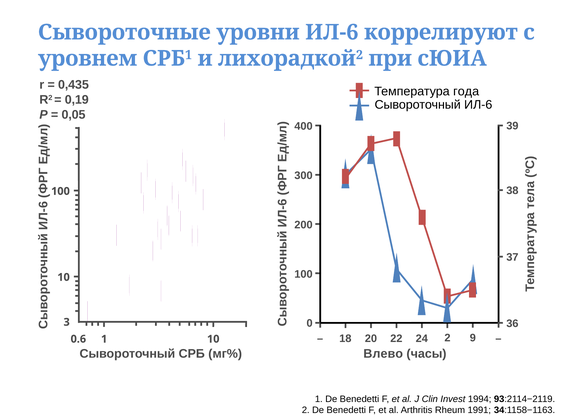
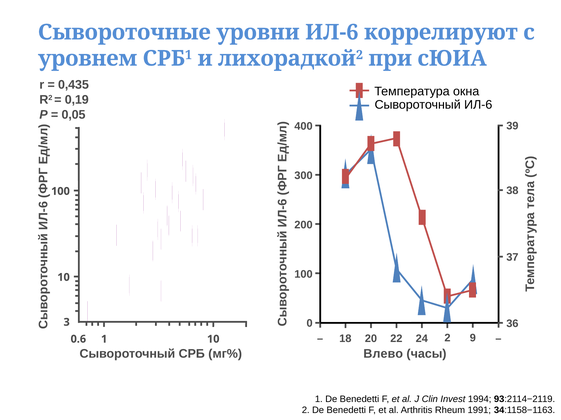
года: года -> окна (466, 92)
